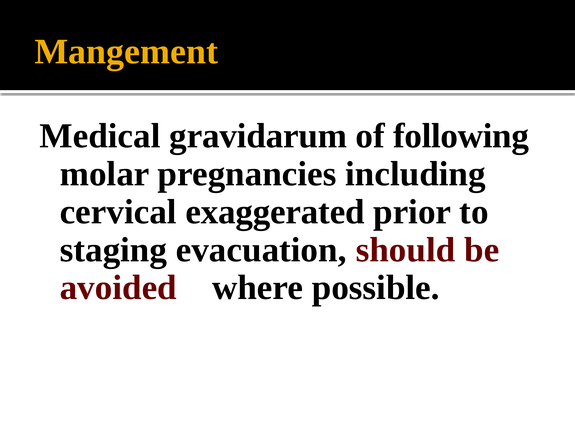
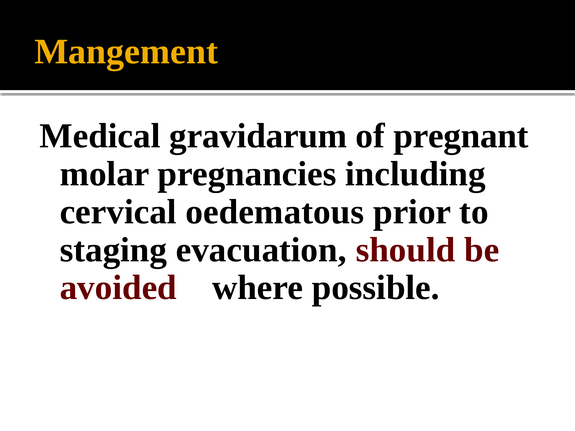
following: following -> pregnant (461, 136)
exaggerated: exaggerated -> oedematous (275, 212)
